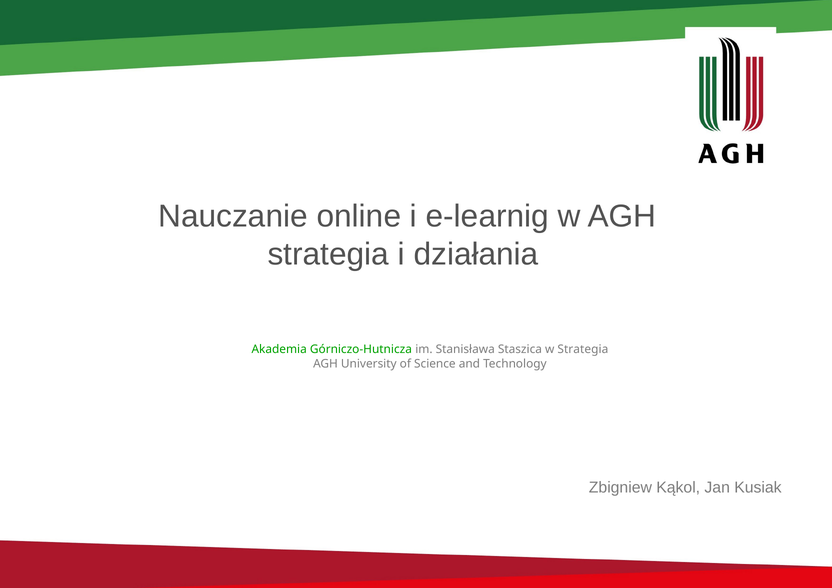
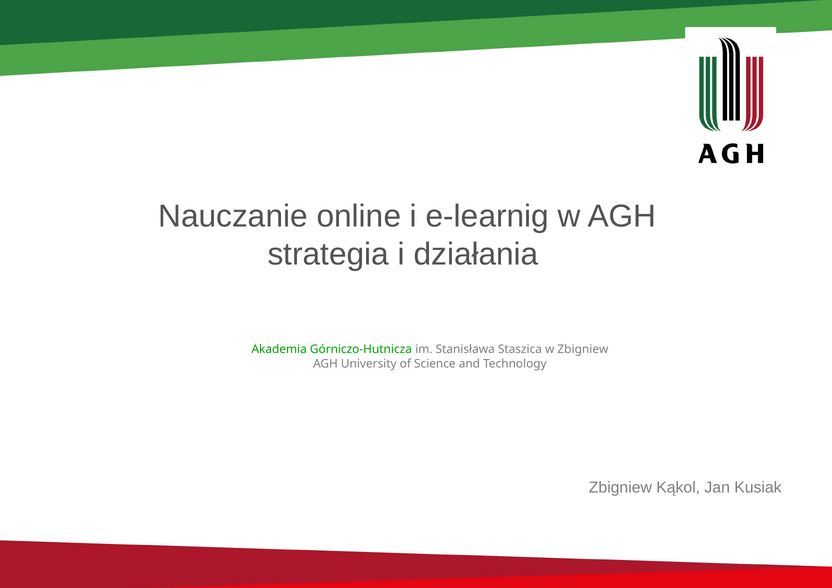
w Strategia: Strategia -> Zbigniew (583, 350)
